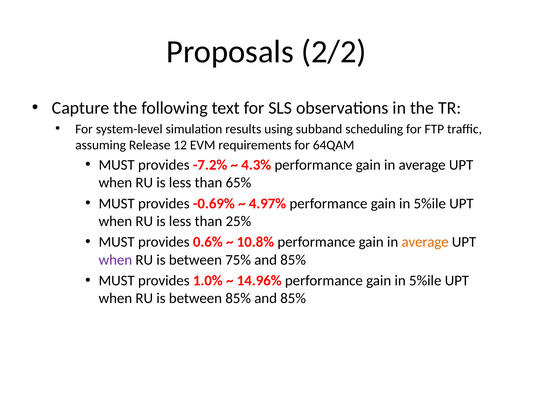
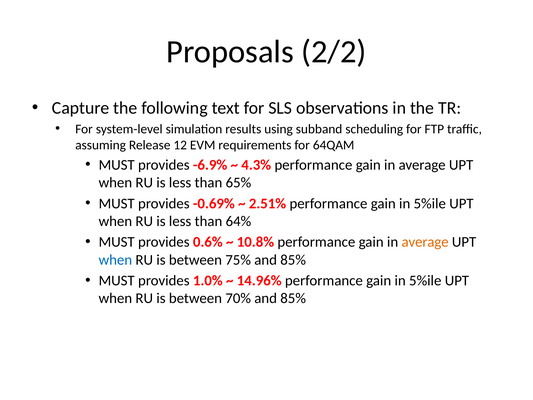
-7.2%: -7.2% -> -6.9% (210, 165)
4.97%: 4.97% -> 2.51% (267, 203)
25%: 25% -> 64% (238, 221)
when colour: purple -> blue (115, 260)
between 85%: 85% -> 70% (238, 298)
